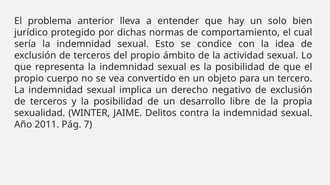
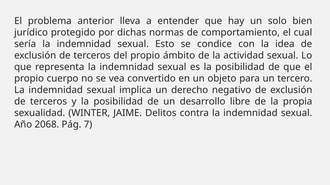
2011: 2011 -> 2068 (47, 125)
